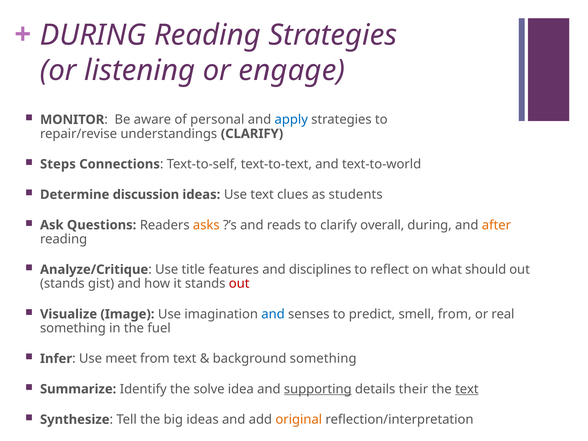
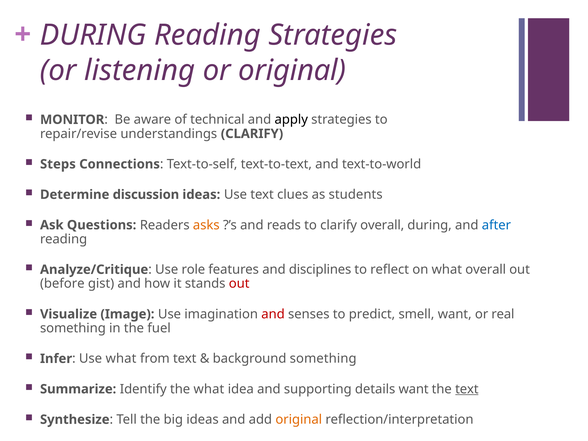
or engage: engage -> original (292, 71)
personal: personal -> technical (217, 120)
apply colour: blue -> black (291, 120)
after colour: orange -> blue (496, 225)
title: title -> role (193, 270)
what should: should -> overall (486, 270)
stands: stands -> before (62, 284)
and colour: blue -> red (273, 314)
smell from: from -> want (455, 314)
Use meet: meet -> what (121, 359)
the solve: solve -> what (209, 389)
supporting underline: present -> none (318, 389)
details their: their -> want (414, 389)
